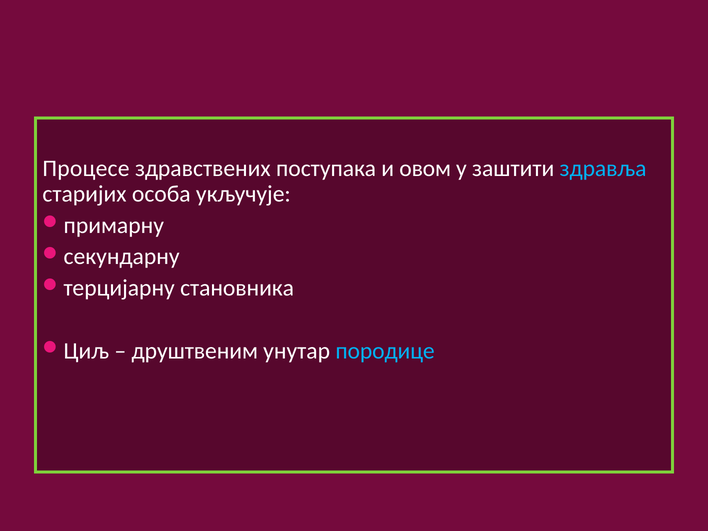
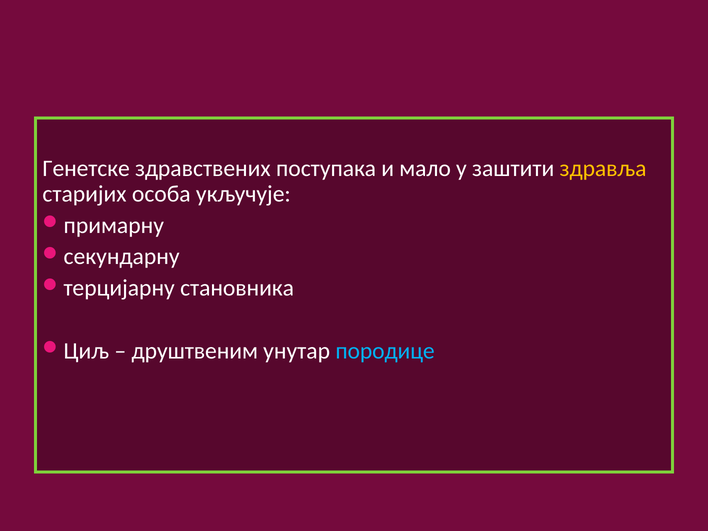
Процесе: Процесе -> Генетске (86, 168)
овом: овом -> мало (425, 168)
здравља colour: light blue -> yellow (603, 168)
